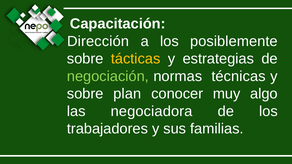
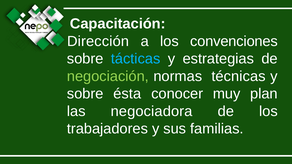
posiblemente: posiblemente -> convenciones (234, 41)
tácticas colour: yellow -> light blue (136, 59)
plan: plan -> ésta (127, 94)
algo: algo -> plan (264, 94)
